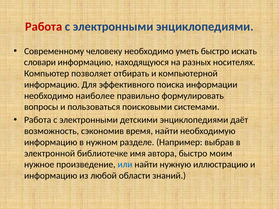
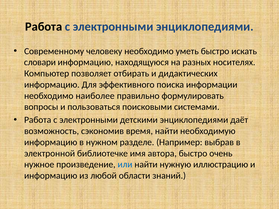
Работа colour: red -> black (44, 27)
компьютерной: компьютерной -> дидактических (188, 74)
моим: моим -> очень (221, 154)
